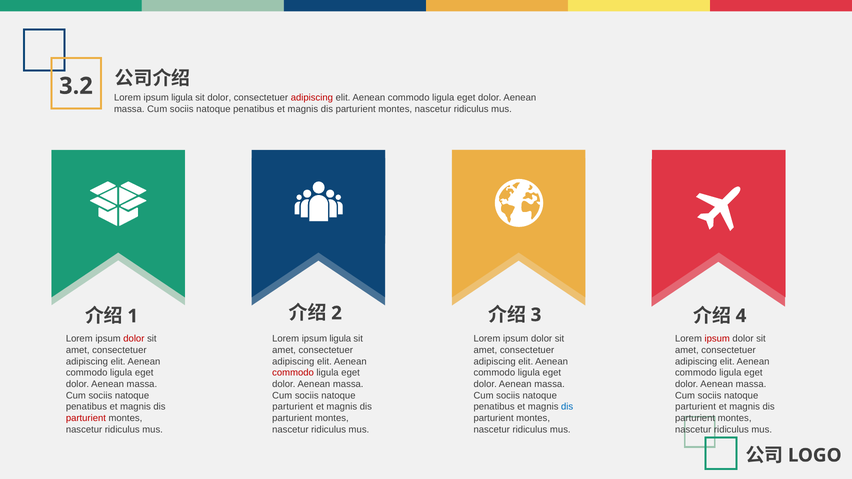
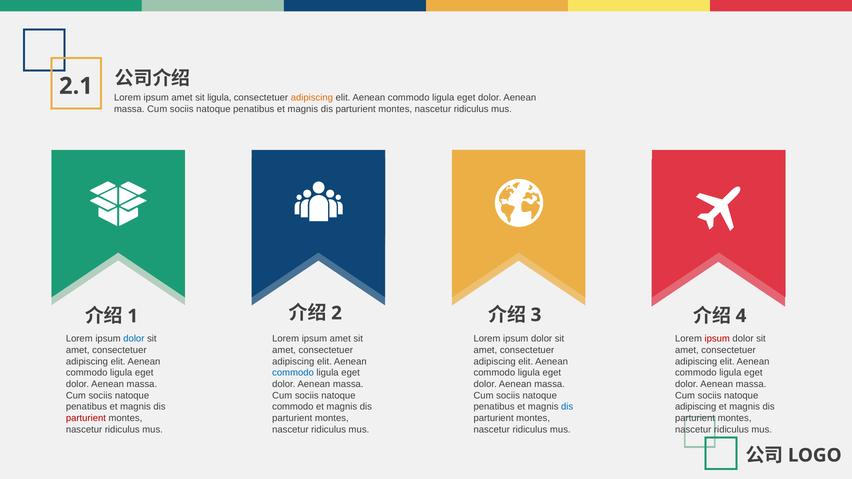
3.2: 3.2 -> 2.1 (76, 86)
ligula: ligula -> amet (182, 98)
sit dolor: dolor -> ligula (219, 98)
adipiscing colour: red -> orange (312, 98)
dolor colour: red -> blue (134, 339)
ligula: ligula -> amet (340, 339)
commodo colour: red -> blue (293, 373)
parturient: parturient -> commodo (293, 407)
parturient: parturient -> adipiscing (696, 407)
